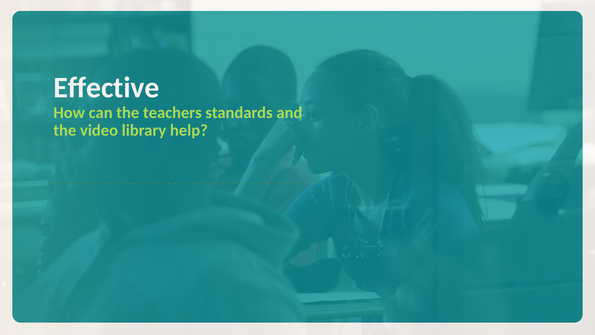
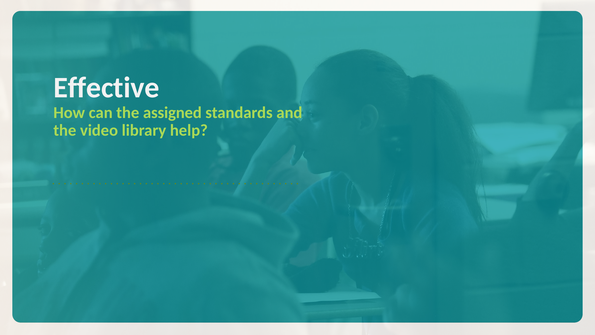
teachers: teachers -> assigned (172, 112)
